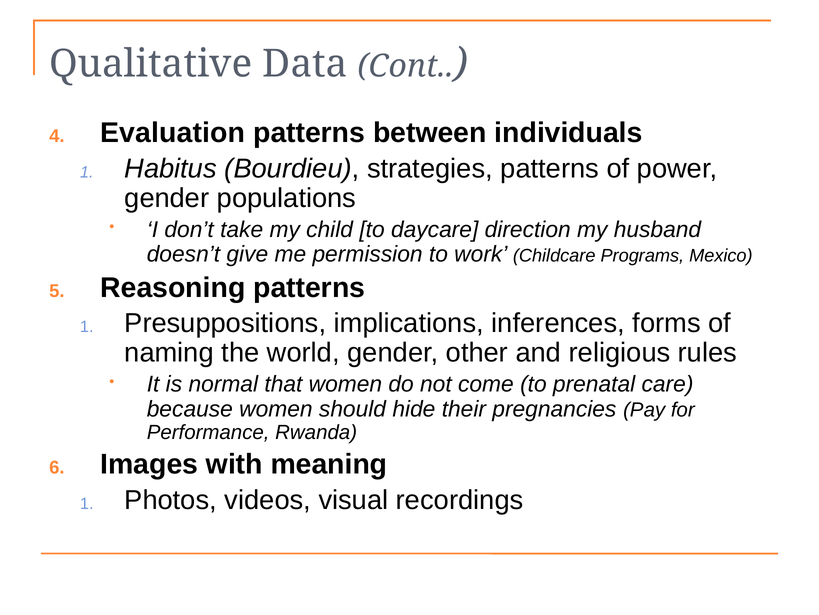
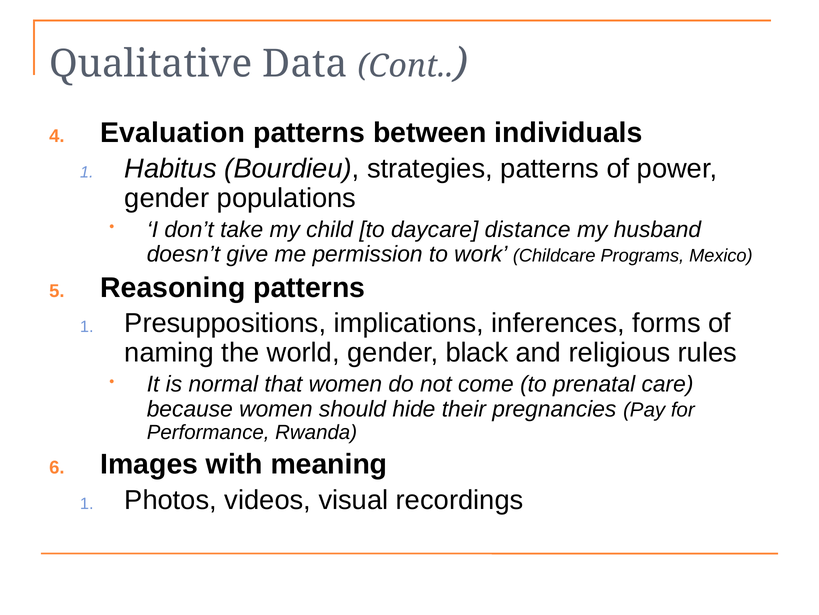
direction: direction -> distance (528, 229)
other: other -> black (477, 352)
